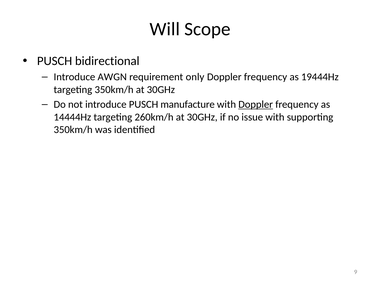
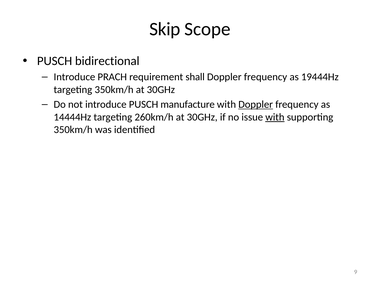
Will: Will -> Skip (165, 29)
AWGN: AWGN -> PRACH (112, 77)
only: only -> shall (195, 77)
with underline: none -> present (275, 117)
